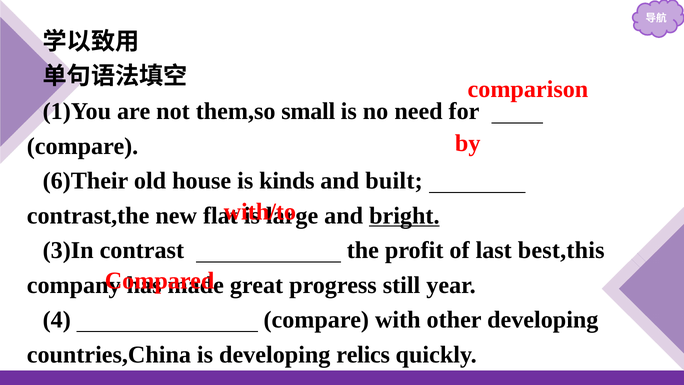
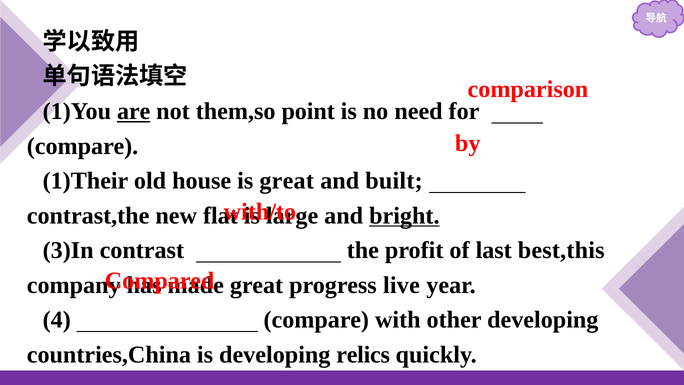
are underline: none -> present (134, 111)
small: small -> point (308, 111)
6)Their: 6)Their -> 1)Their (85, 181)
is kinds: kinds -> great (287, 181)
still: still -> live (401, 285)
